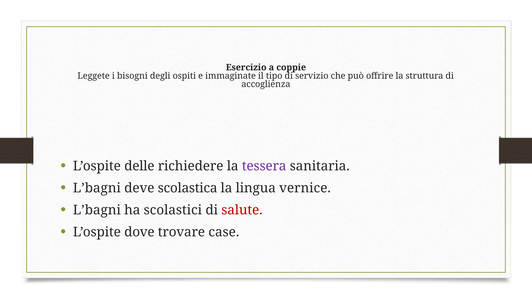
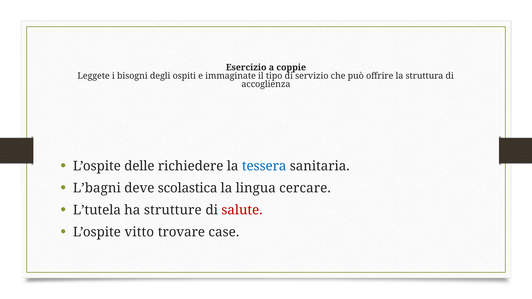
tessera colour: purple -> blue (264, 166)
vernice: vernice -> cercare (305, 188)
L’bagni: L’bagni -> L’tutela (97, 210)
scolastici: scolastici -> strutture (173, 210)
dove: dove -> vitto (139, 232)
